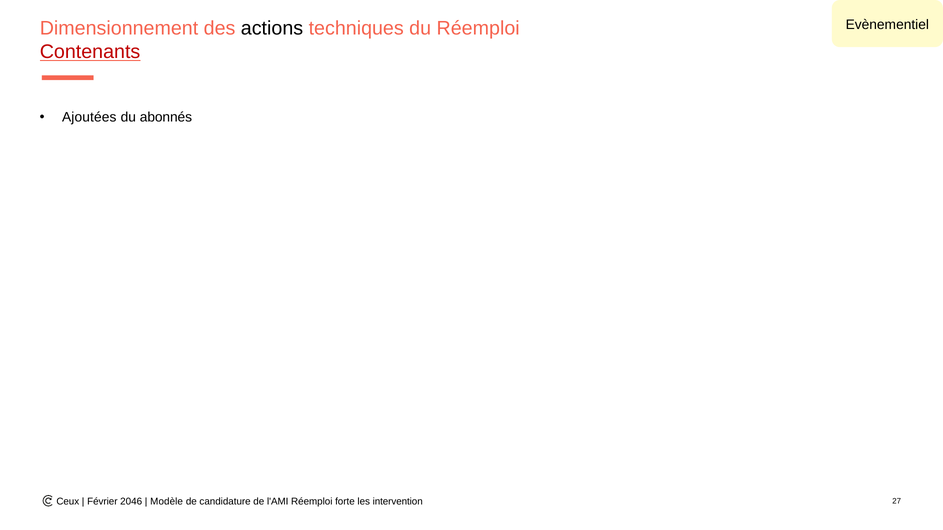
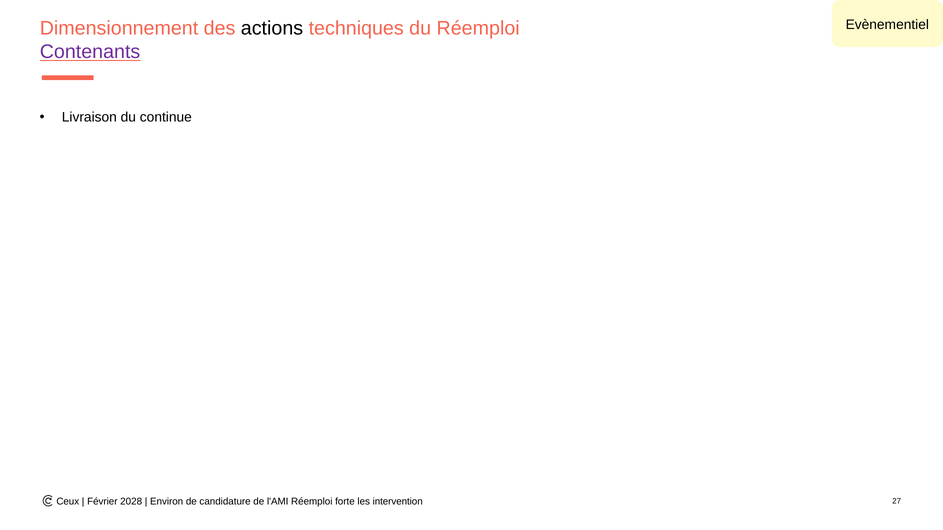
Contenants colour: red -> purple (90, 52)
Ajoutées: Ajoutées -> Livraison (89, 118)
abonnés: abonnés -> continue (166, 118)
2046: 2046 -> 2028 (131, 502)
Modèle: Modèle -> Environ (167, 502)
